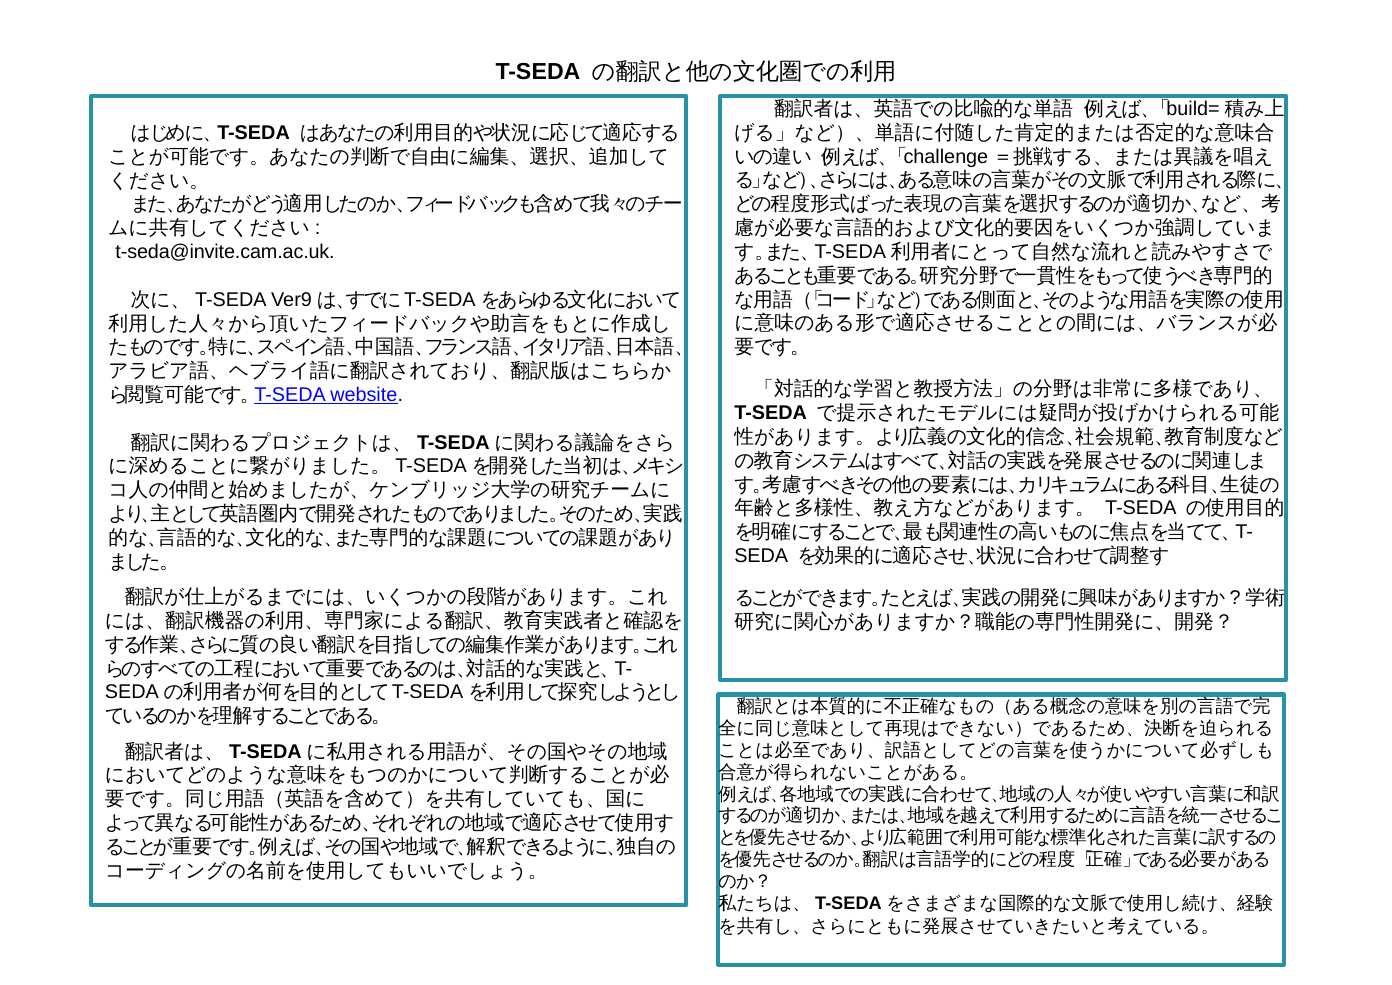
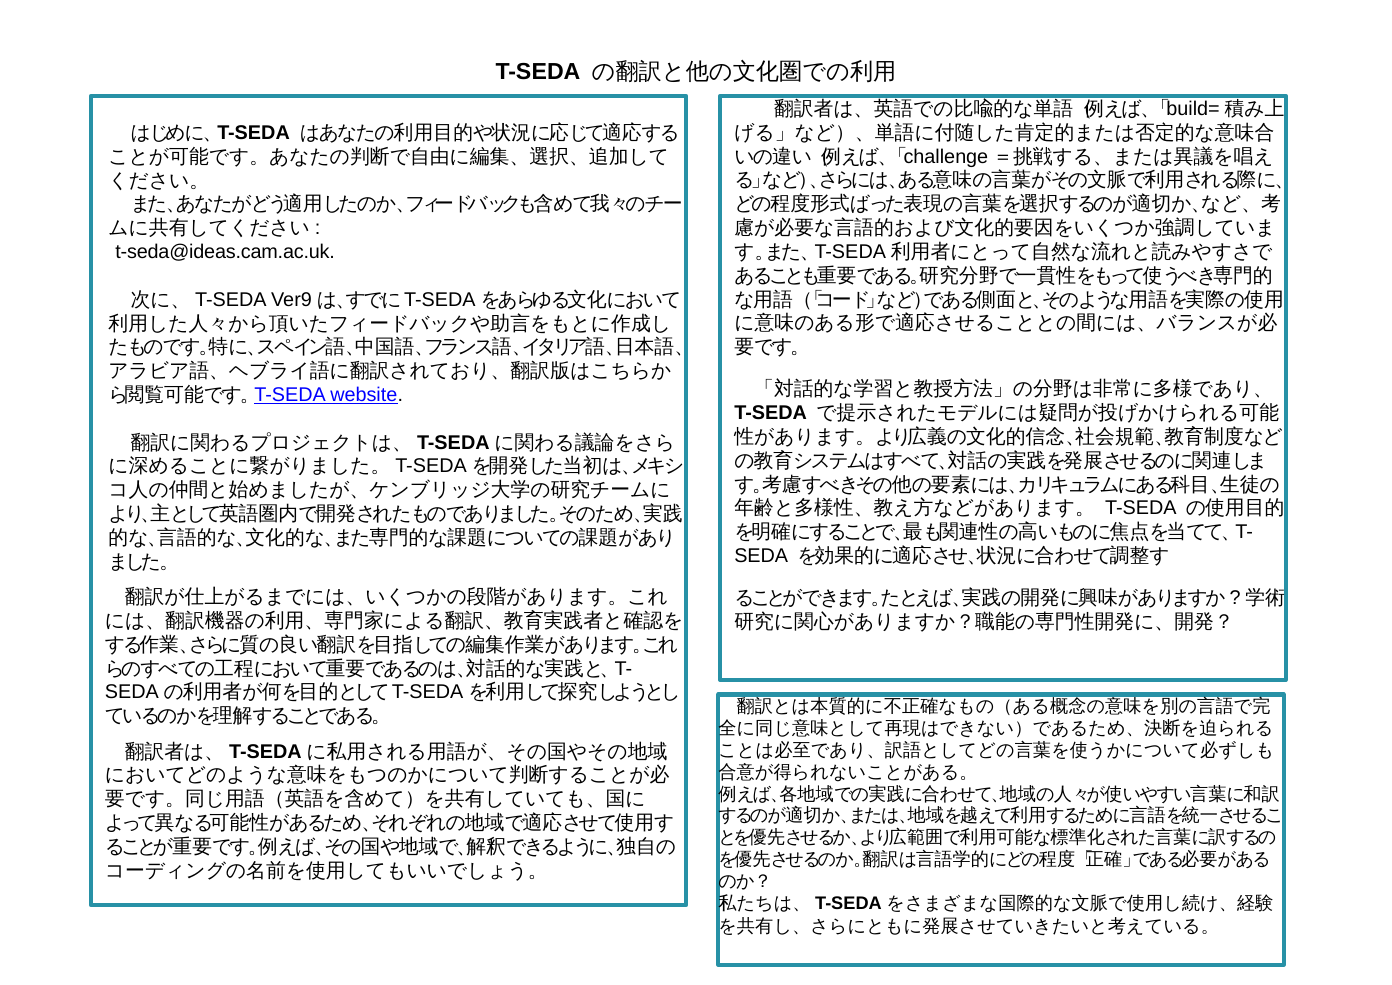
t-seda@invite.cam.ac.uk: t-seda@invite.cam.ac.uk -> t-seda@ideas.cam.ac.uk (225, 252)
